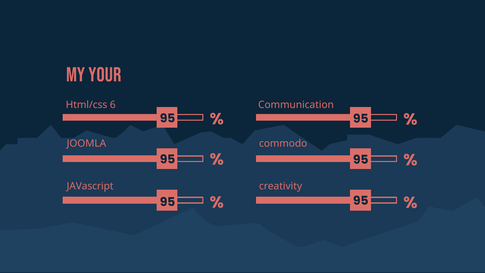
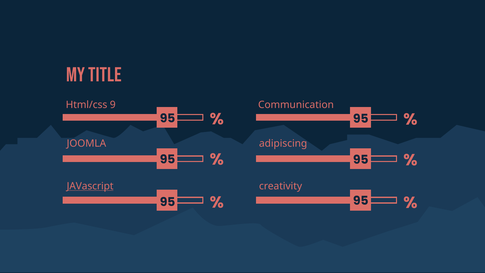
your: your -> title (105, 75)
6: 6 -> 9 (113, 105)
commodo: commodo -> adipiscing (283, 143)
JAVascript underline: none -> present (90, 186)
